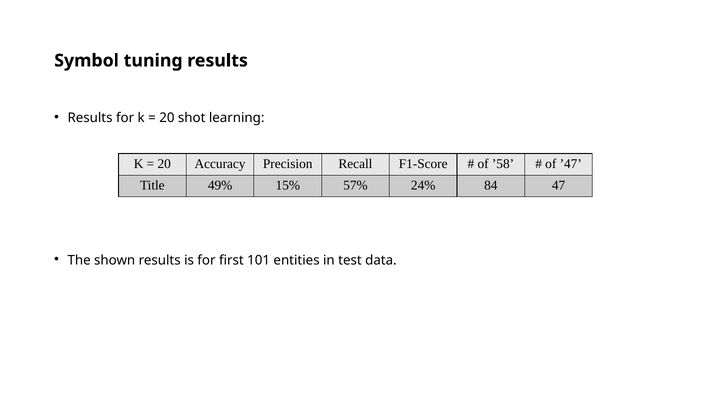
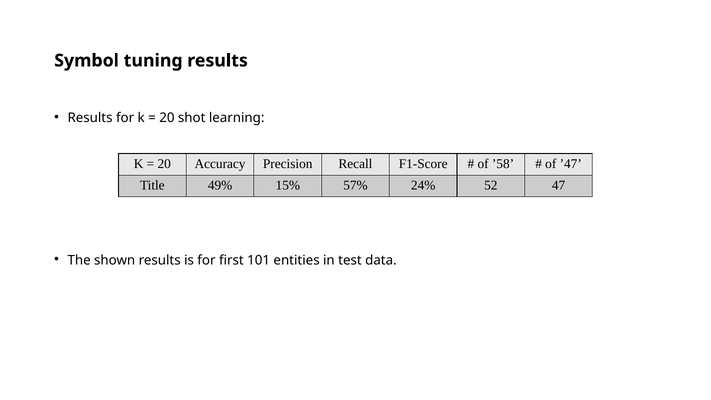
84: 84 -> 52 (491, 185)
